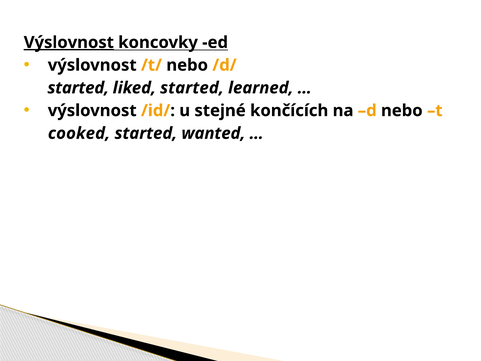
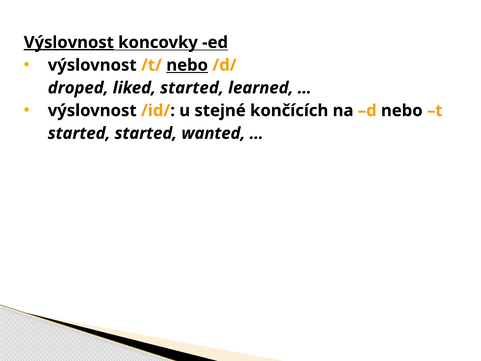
nebo underline: none -> present (187, 65)
started: started -> droped (78, 88)
cooked: cooked -> started (79, 133)
